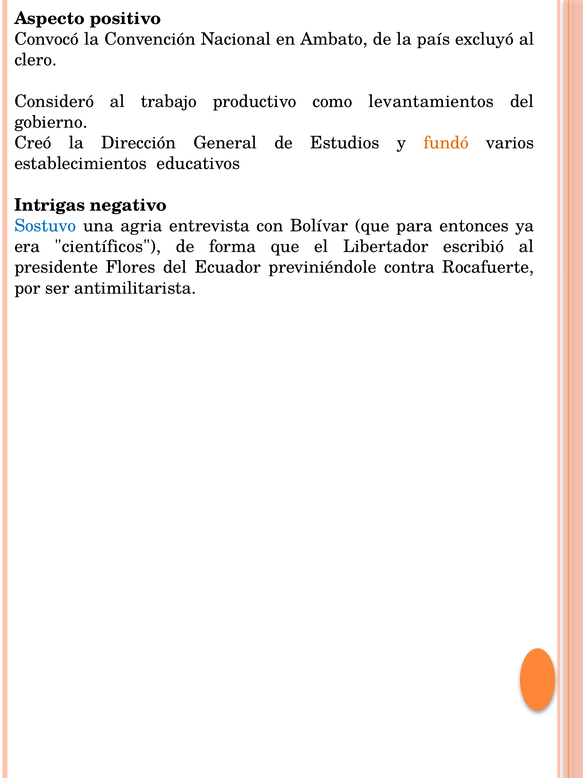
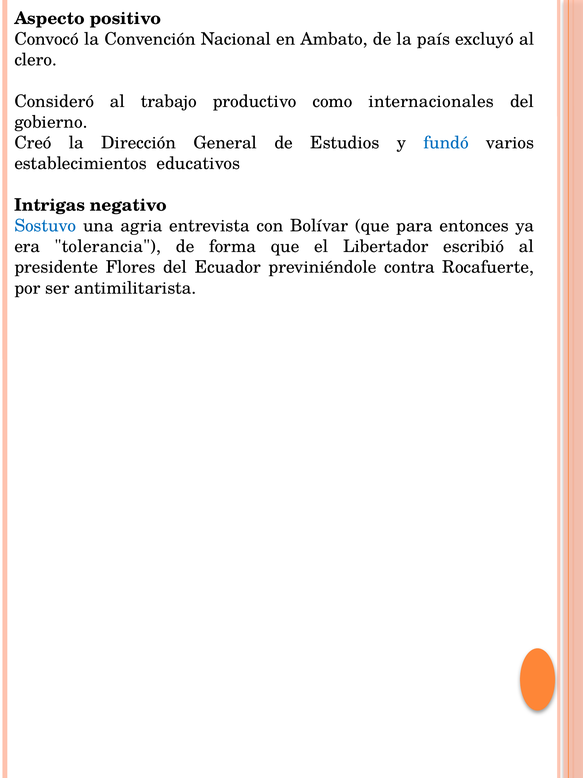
levantamientos: levantamientos -> internacionales (431, 101)
fundó colour: orange -> blue (446, 143)
científicos: científicos -> tolerancia (108, 246)
